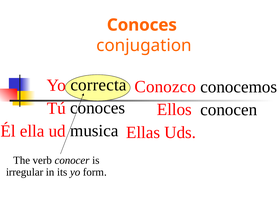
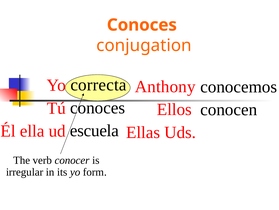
Conozco: Conozco -> Anthony (165, 86)
musica: musica -> escuela (94, 130)
